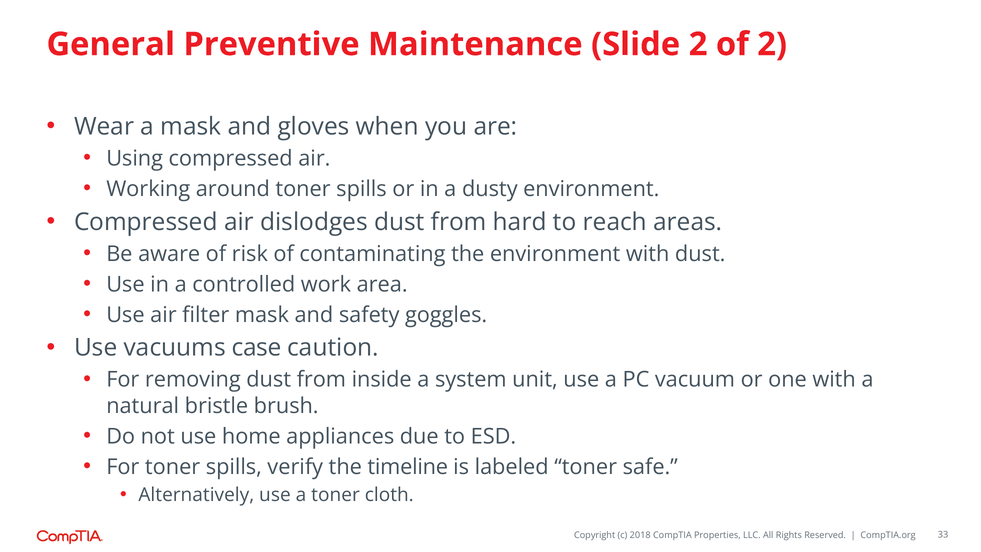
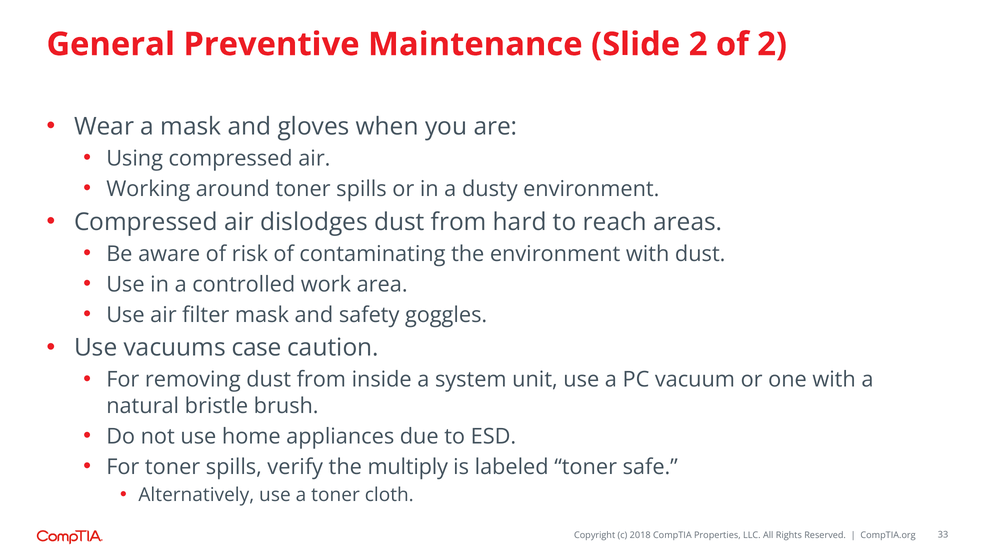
timeline: timeline -> multiply (408, 467)
